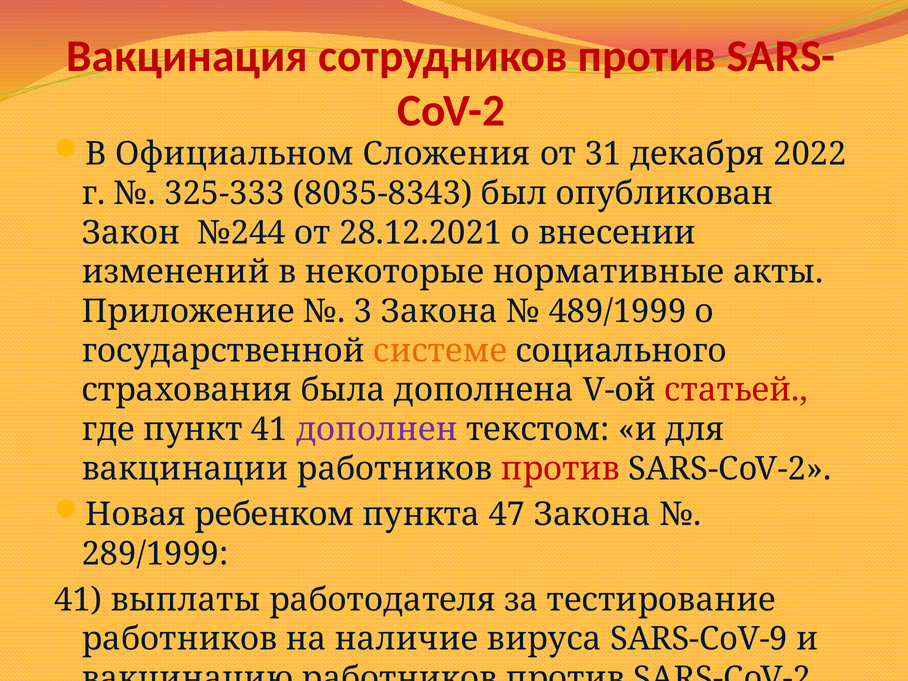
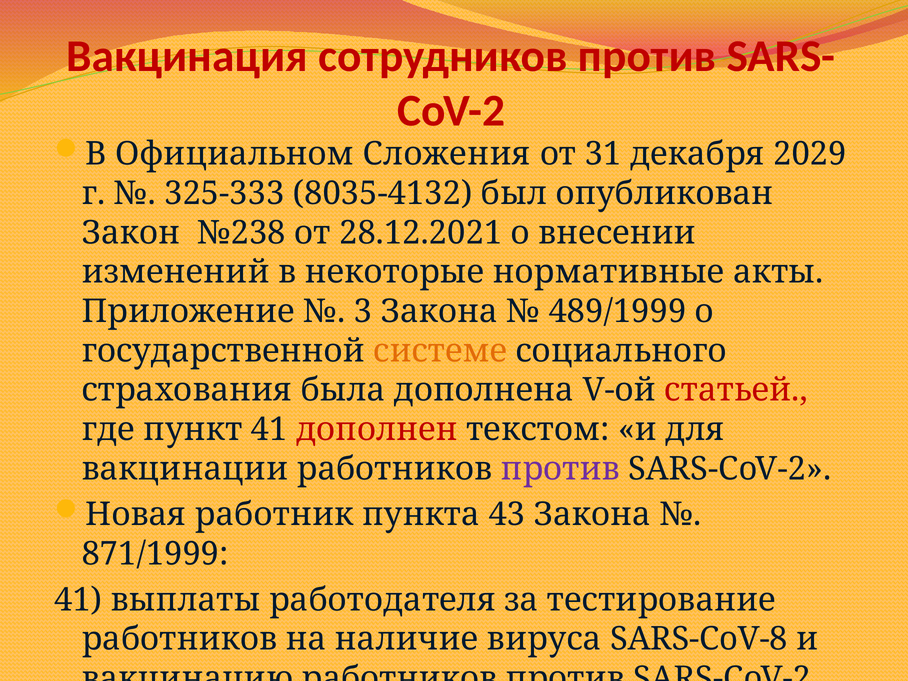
2022: 2022 -> 2029 (810, 154)
8035-8343: 8035-8343 -> 8035-4132 (383, 193)
№244: №244 -> №238 (241, 233)
дополнен colour: purple -> red (377, 429)
против colour: red -> purple (560, 469)
ребенком: ребенком -> работник (274, 515)
47: 47 -> 43 (507, 515)
289/1999: 289/1999 -> 871/1999 (155, 554)
SARS-CoV-9: SARS-CoV-9 -> SARS-CoV-8 (699, 639)
